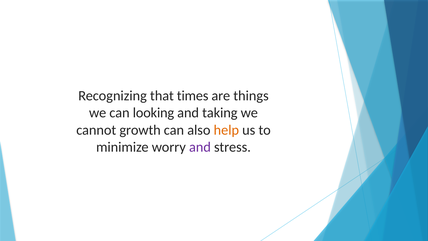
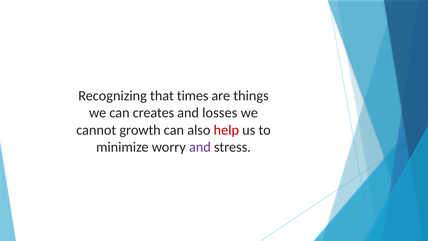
looking: looking -> creates (153, 113)
taking: taking -> losses (220, 113)
help colour: orange -> red (226, 130)
